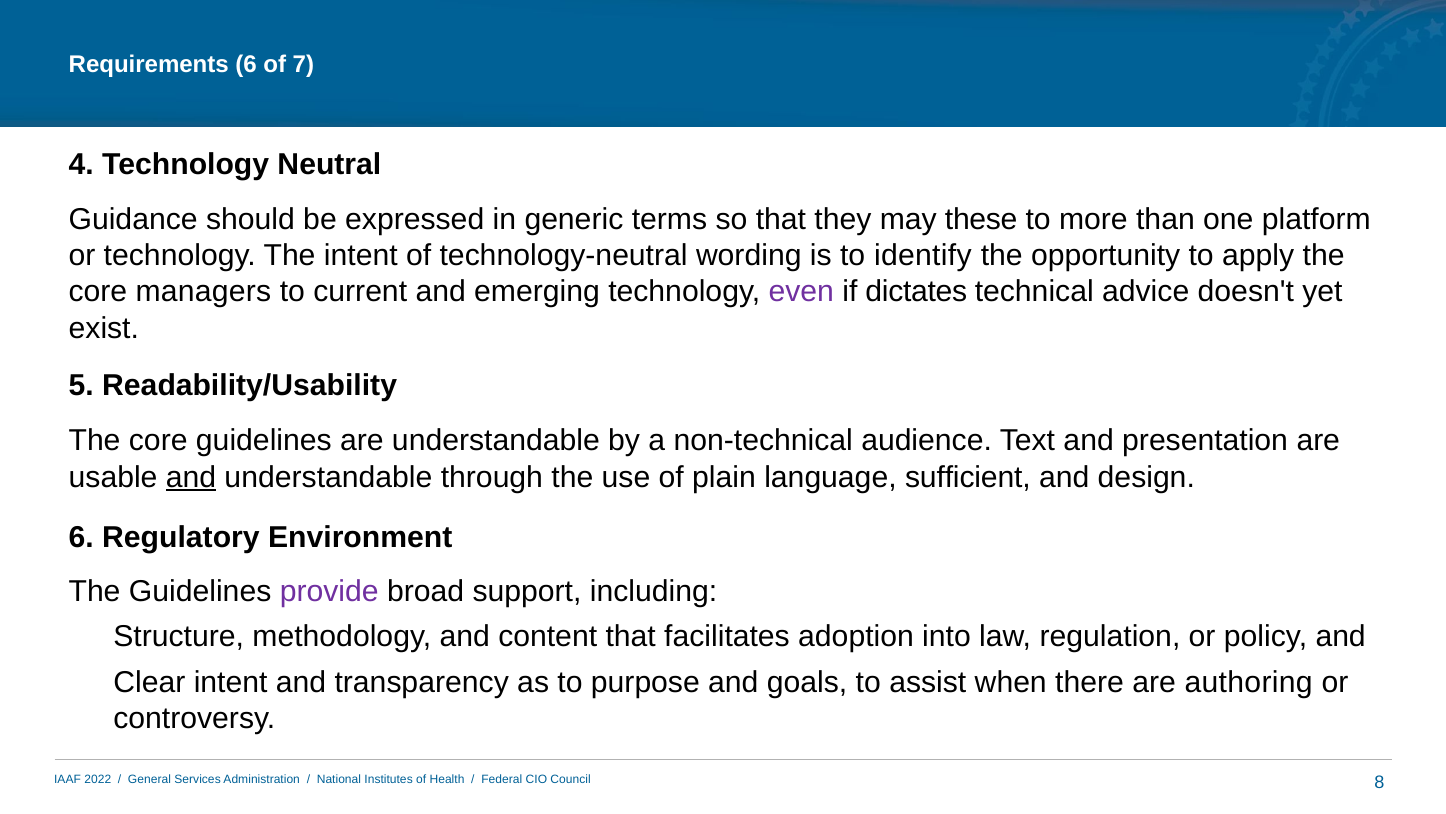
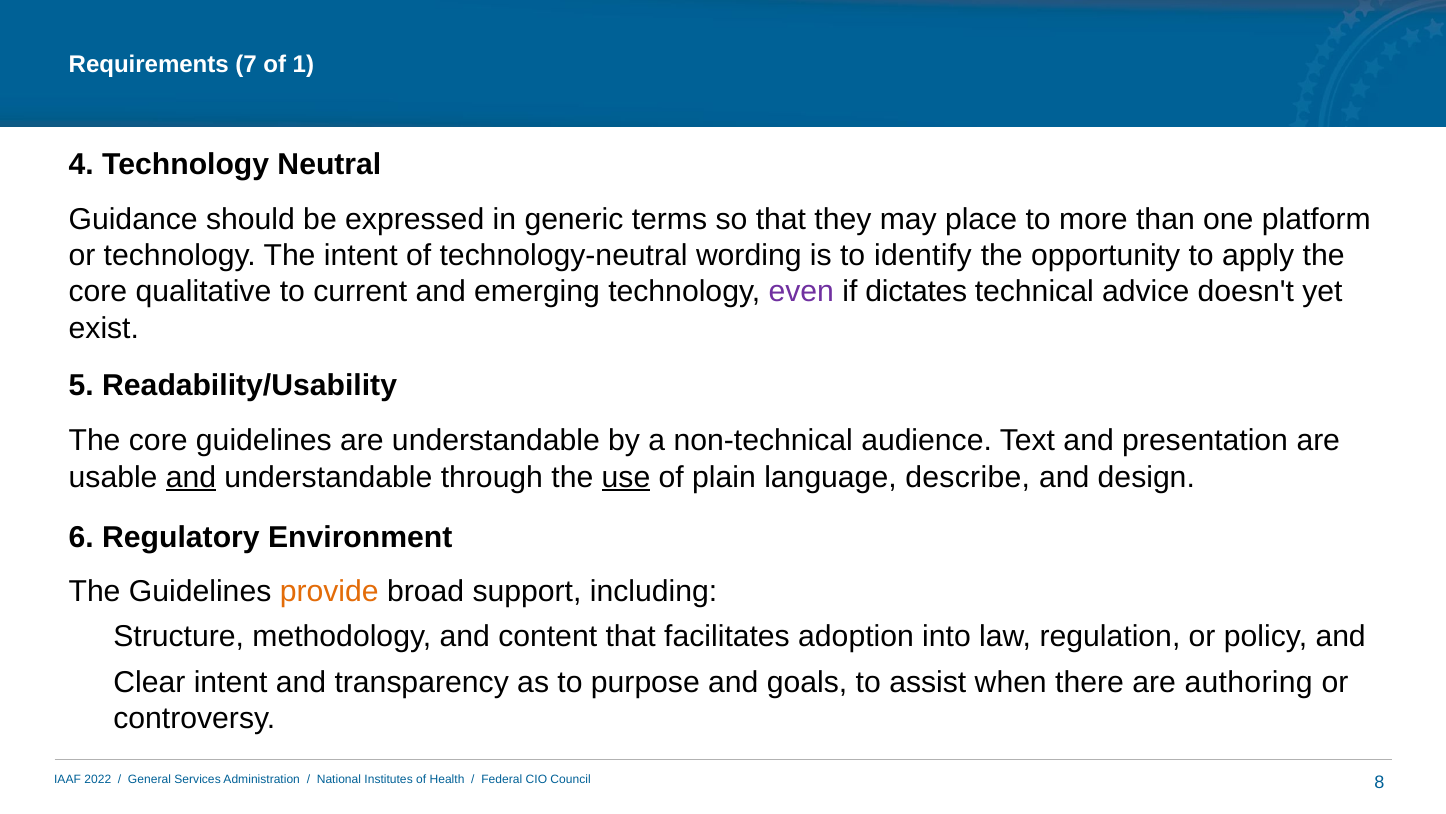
Requirements 6: 6 -> 7 (246, 65)
7: 7 -> 1 (303, 65)
these: these -> place (981, 219)
managers: managers -> qualitative (204, 292)
use underline: none -> present (626, 477)
sufficient: sufficient -> describe (968, 477)
provide colour: purple -> orange (329, 591)
